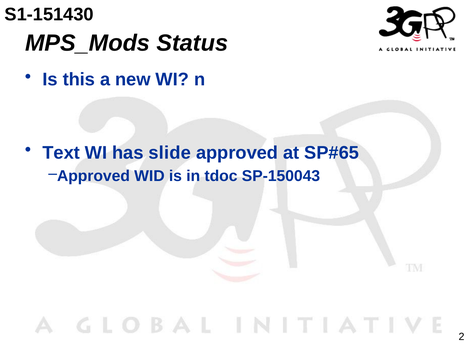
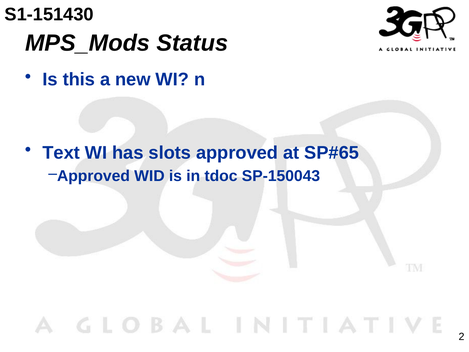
slide: slide -> slots (170, 153)
